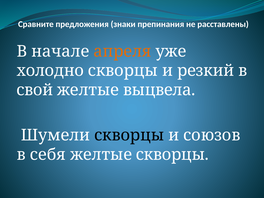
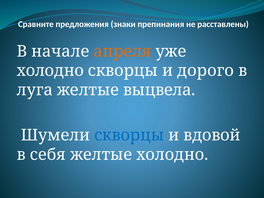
резкий: резкий -> дорого (206, 71)
свой: свой -> луга (35, 90)
скворцы colour: black -> blue (129, 135)
союзов: союзов -> вдовой (212, 135)
желтые скворцы: скворцы -> холодно (172, 155)
